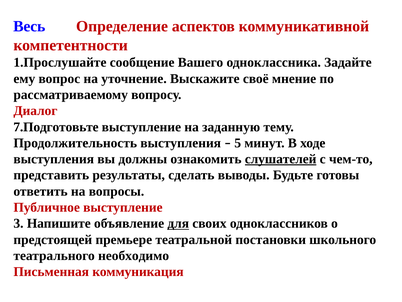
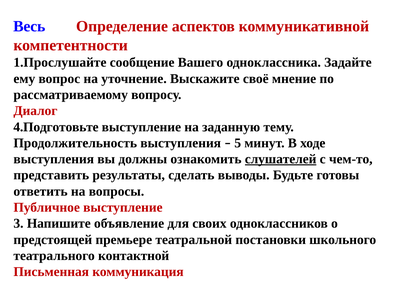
7.Подготовьте: 7.Подготовьте -> 4.Подготовьте (56, 127)
для underline: present -> none (178, 223)
необходимо: необходимо -> контактной (134, 255)
